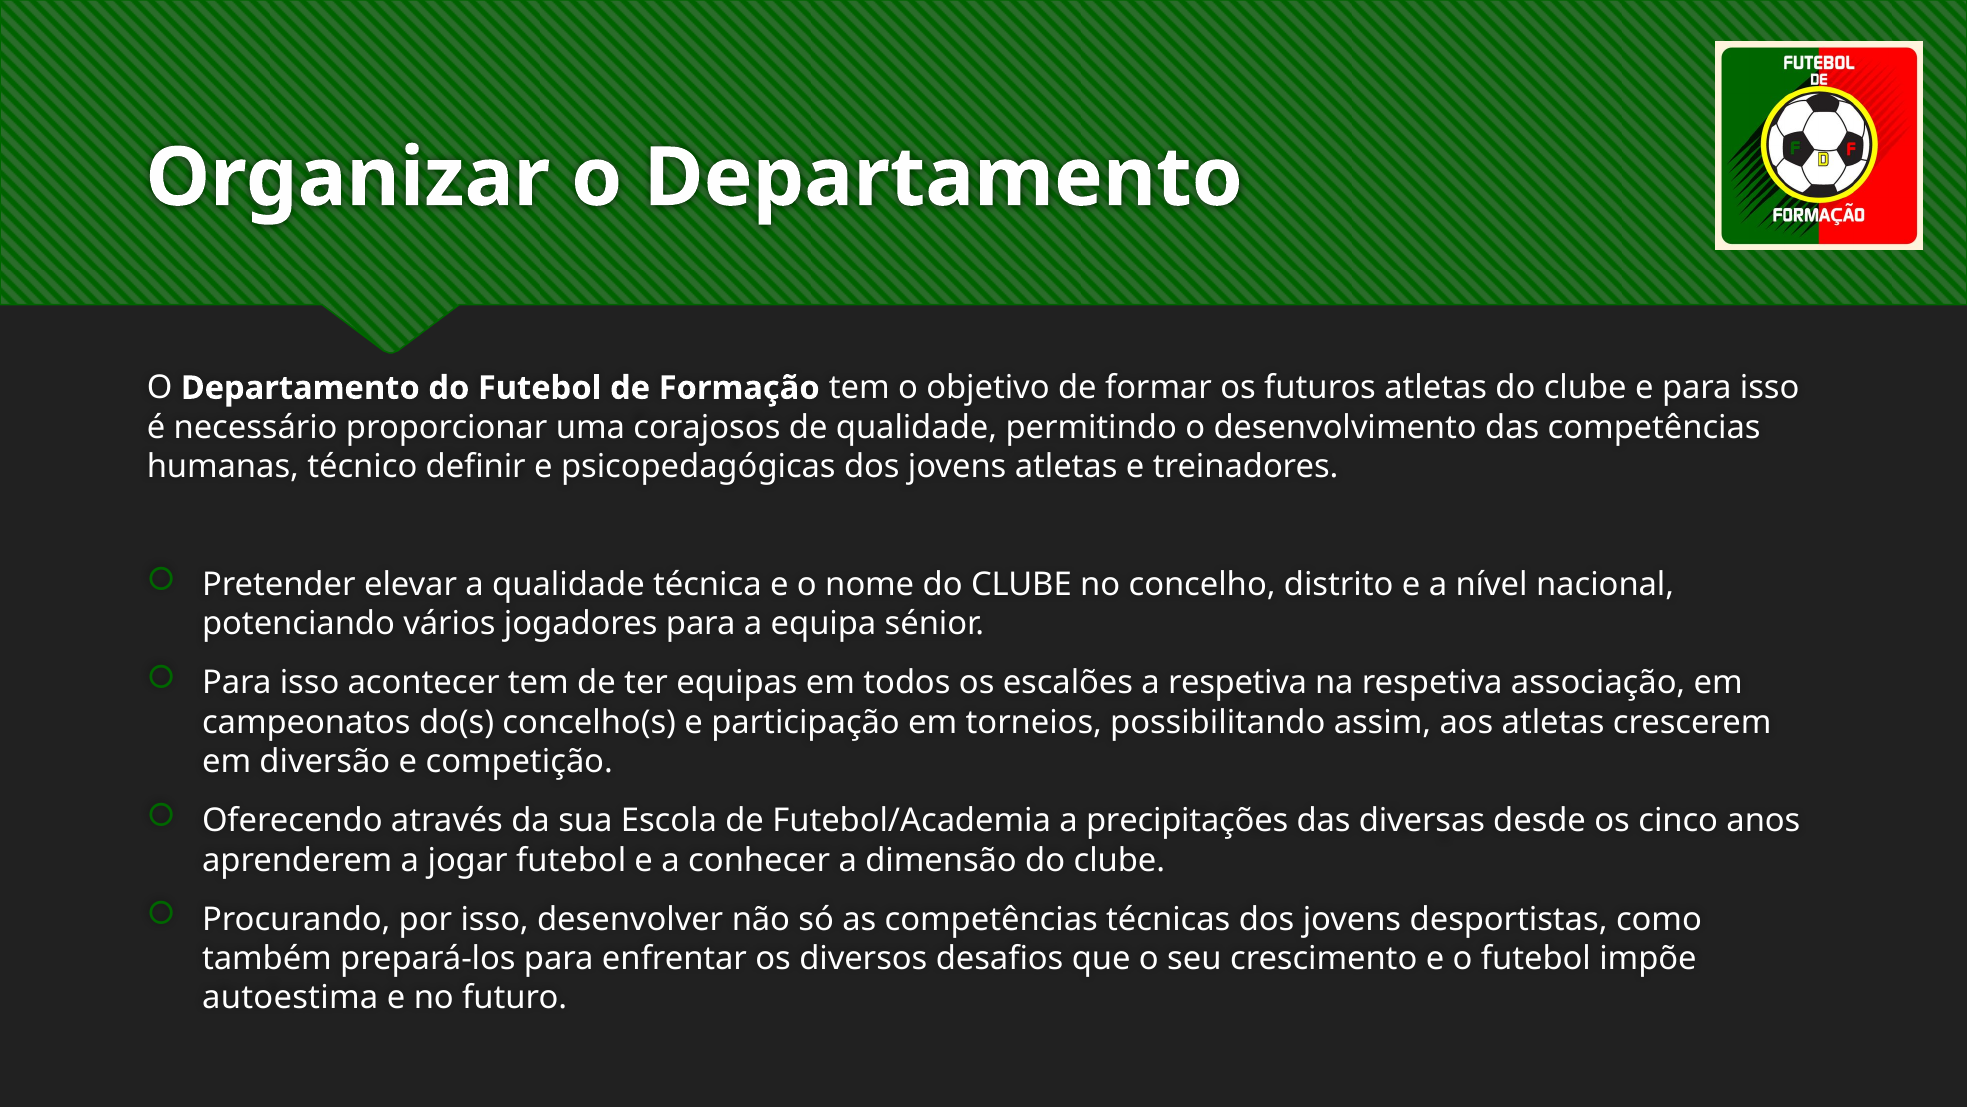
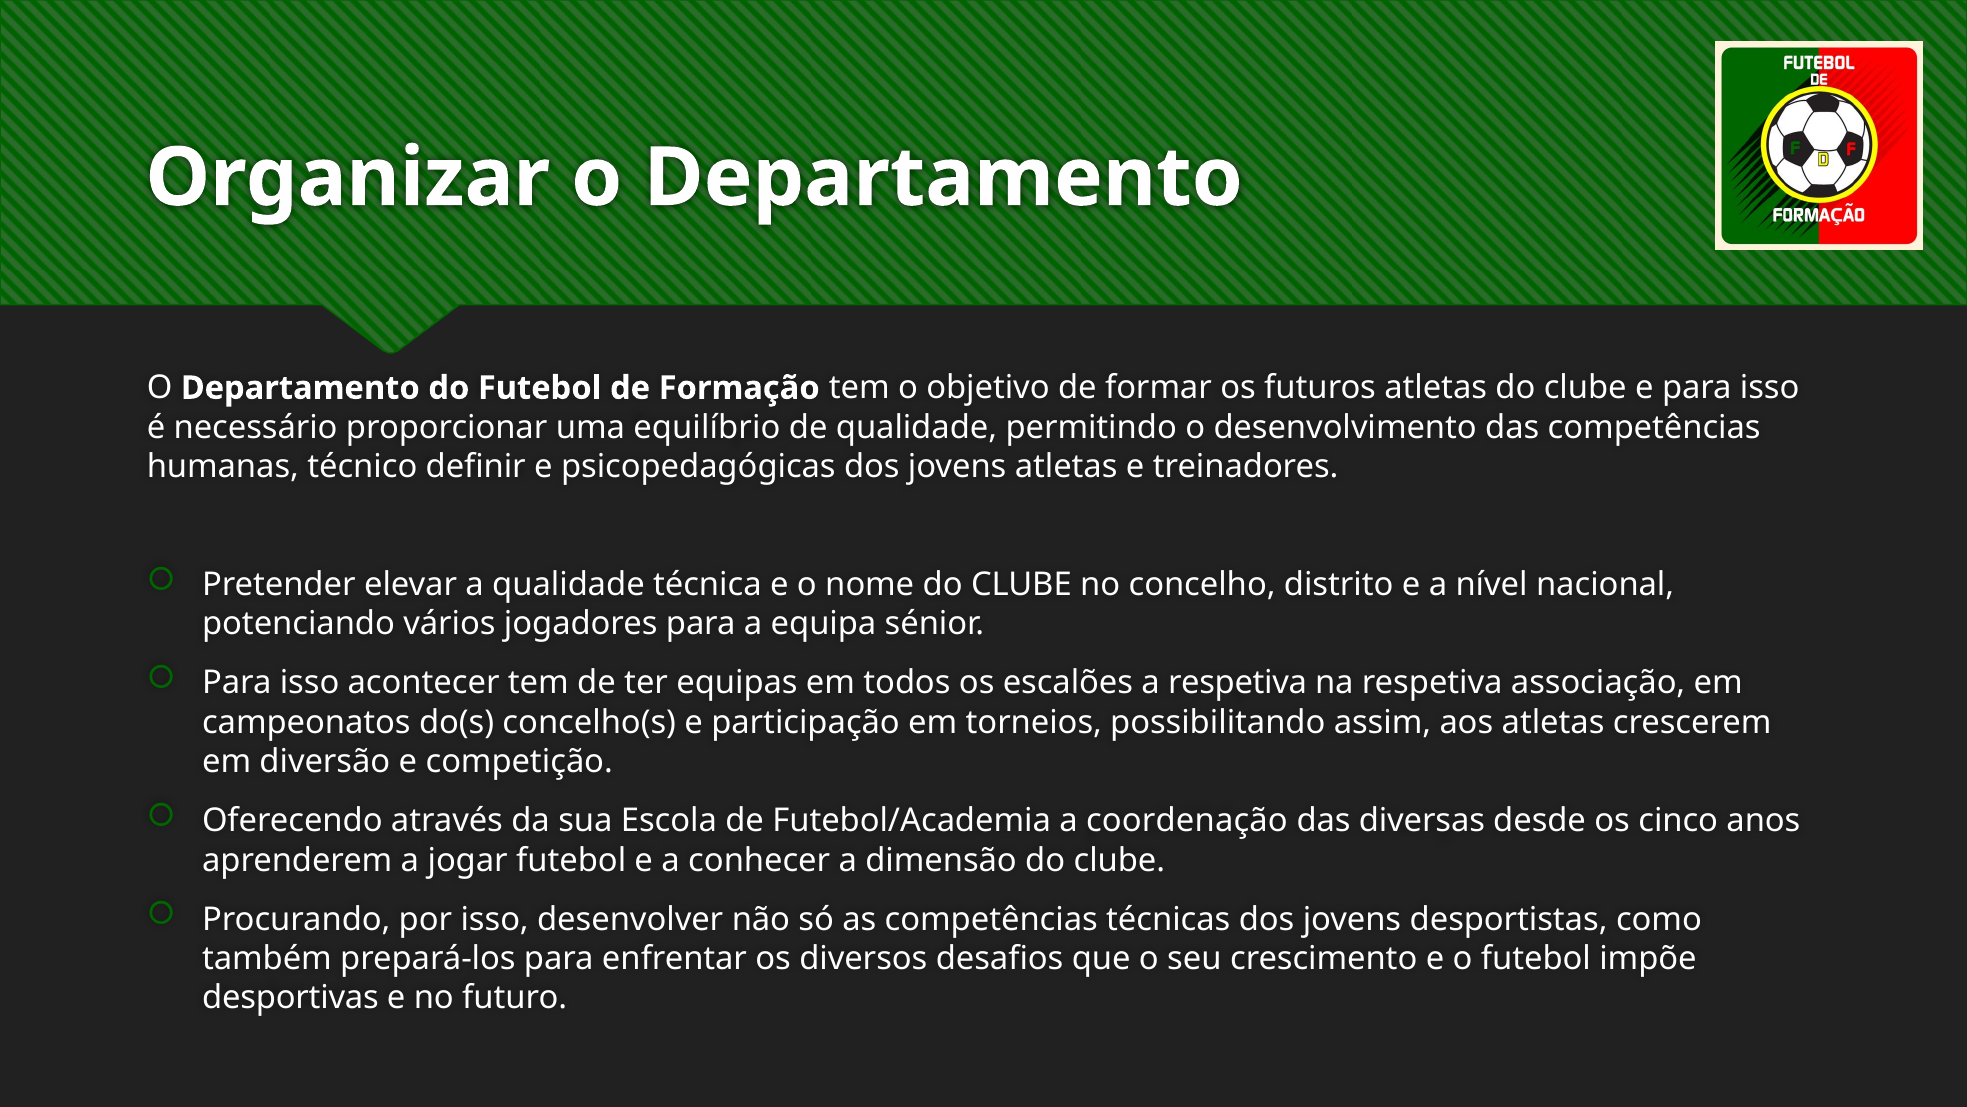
corajosos: corajosos -> equilíbrio (707, 427)
precipitações: precipitações -> coordenação (1187, 820)
autoestima: autoestima -> desportivas (290, 997)
